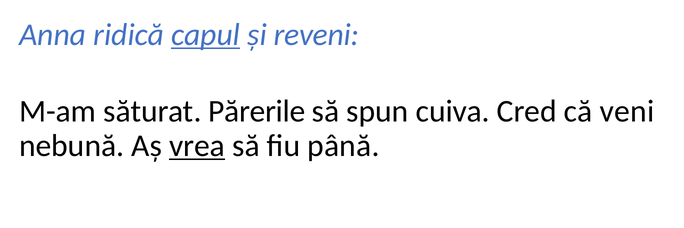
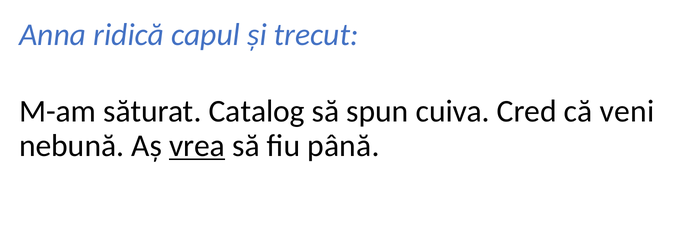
capul underline: present -> none (206, 35)
reveni: reveni -> trecut (316, 35)
Părerile: Părerile -> Catalog (257, 111)
